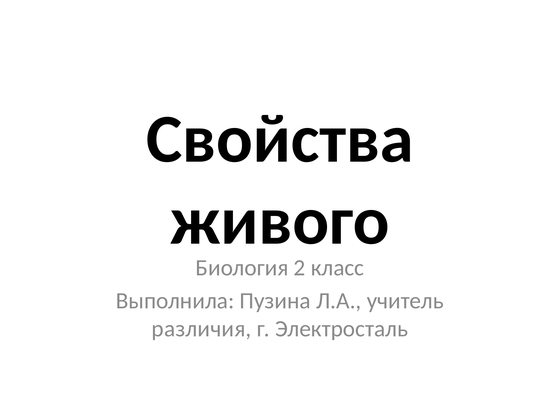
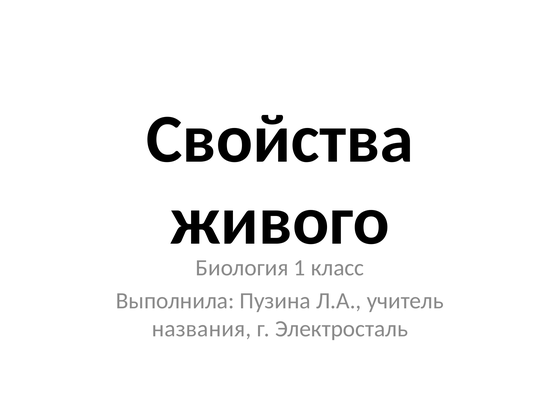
2: 2 -> 1 (300, 268)
различия: различия -> названия (201, 329)
